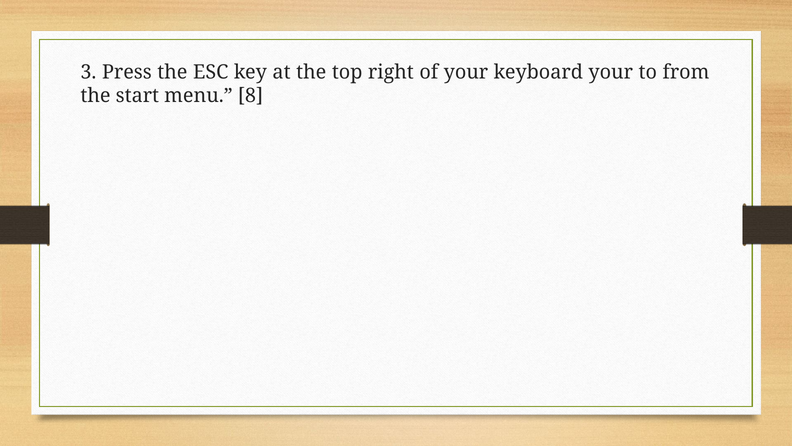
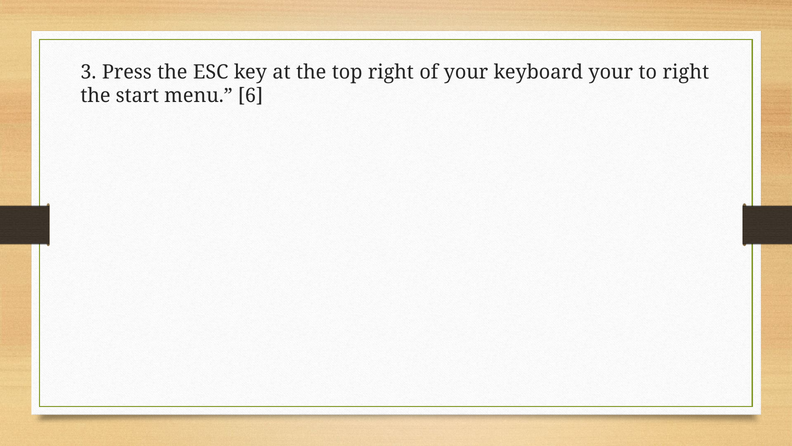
to from: from -> right (686, 72)
8: 8 -> 6 (251, 96)
